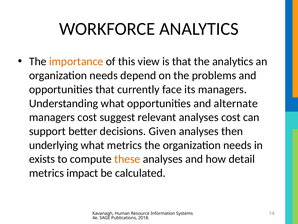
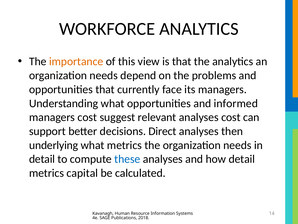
alternate: alternate -> informed (236, 103)
Given: Given -> Direct (162, 131)
exists: exists -> detail (42, 159)
these colour: orange -> blue (127, 159)
impact: impact -> capital (82, 173)
